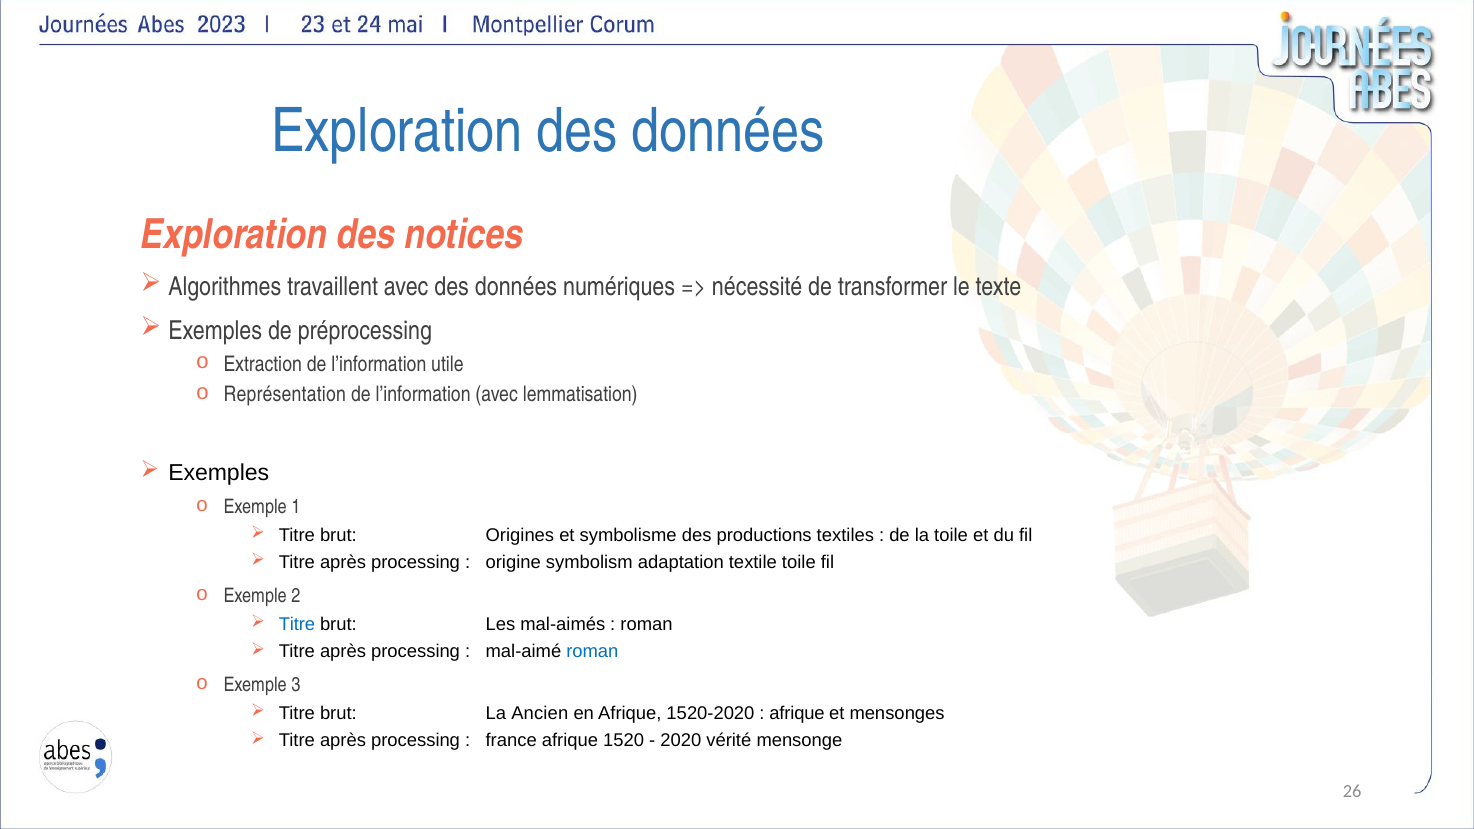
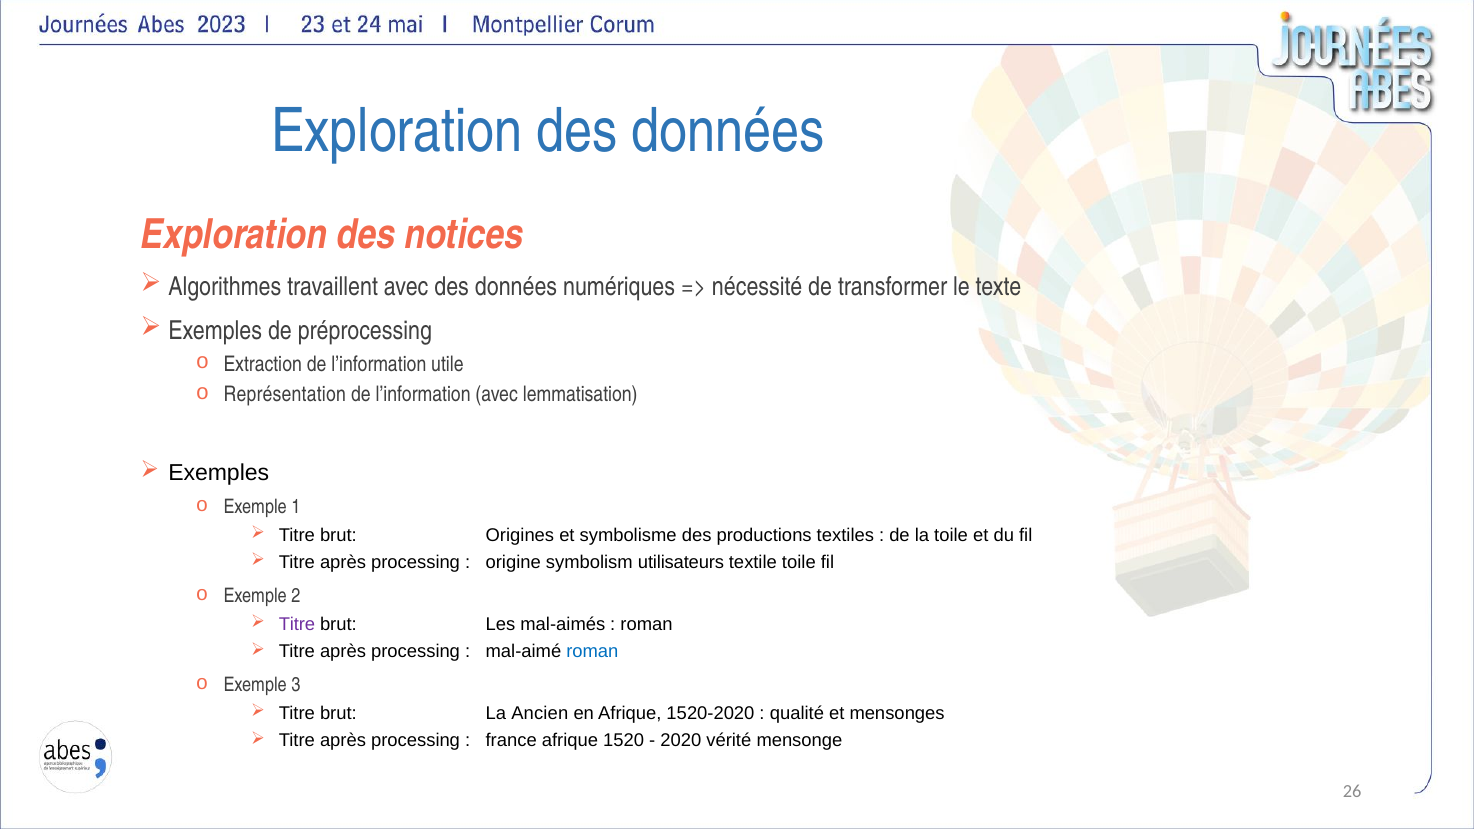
adaptation: adaptation -> utilisateurs (681, 563)
Titre colour: blue -> purple (297, 624)
afrique: afrique -> qualité (797, 713)
